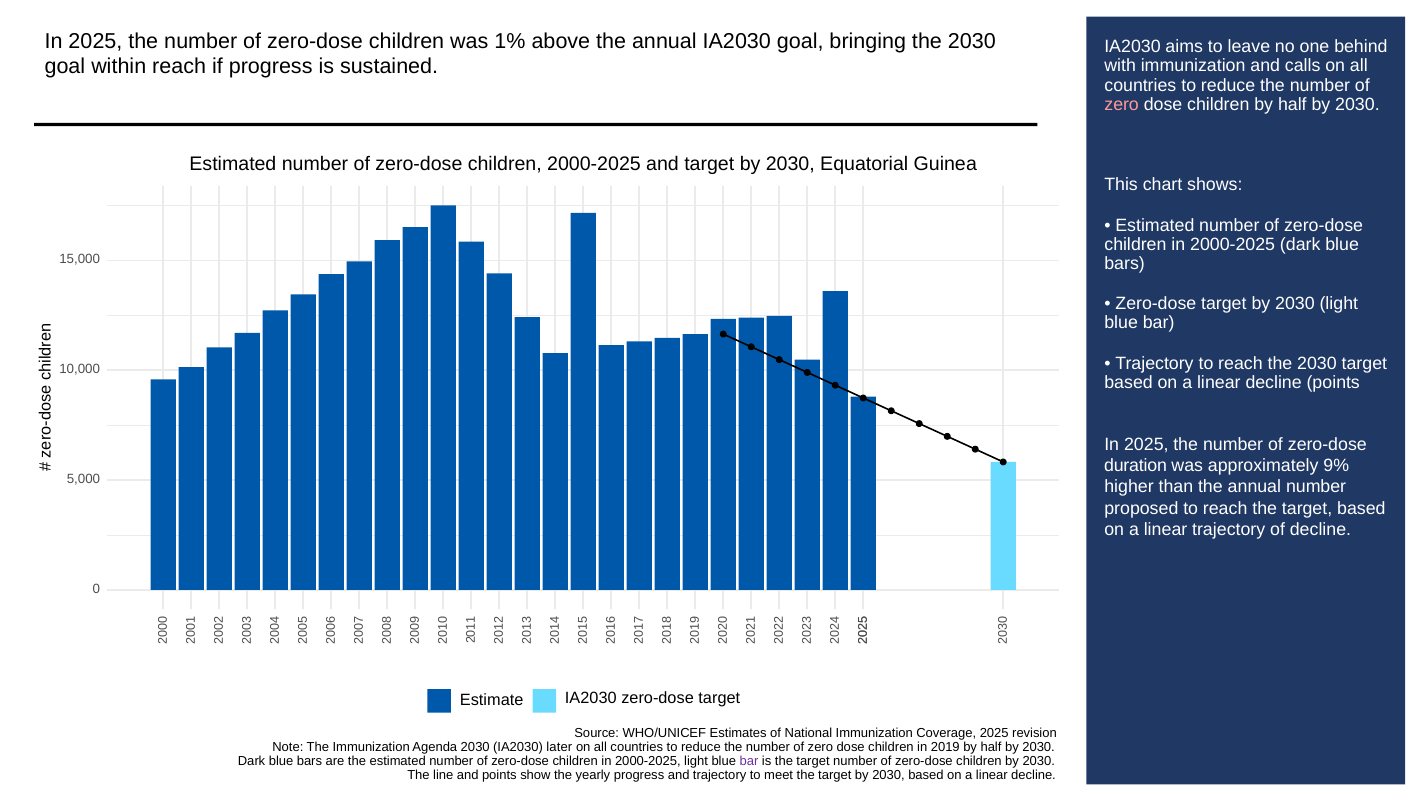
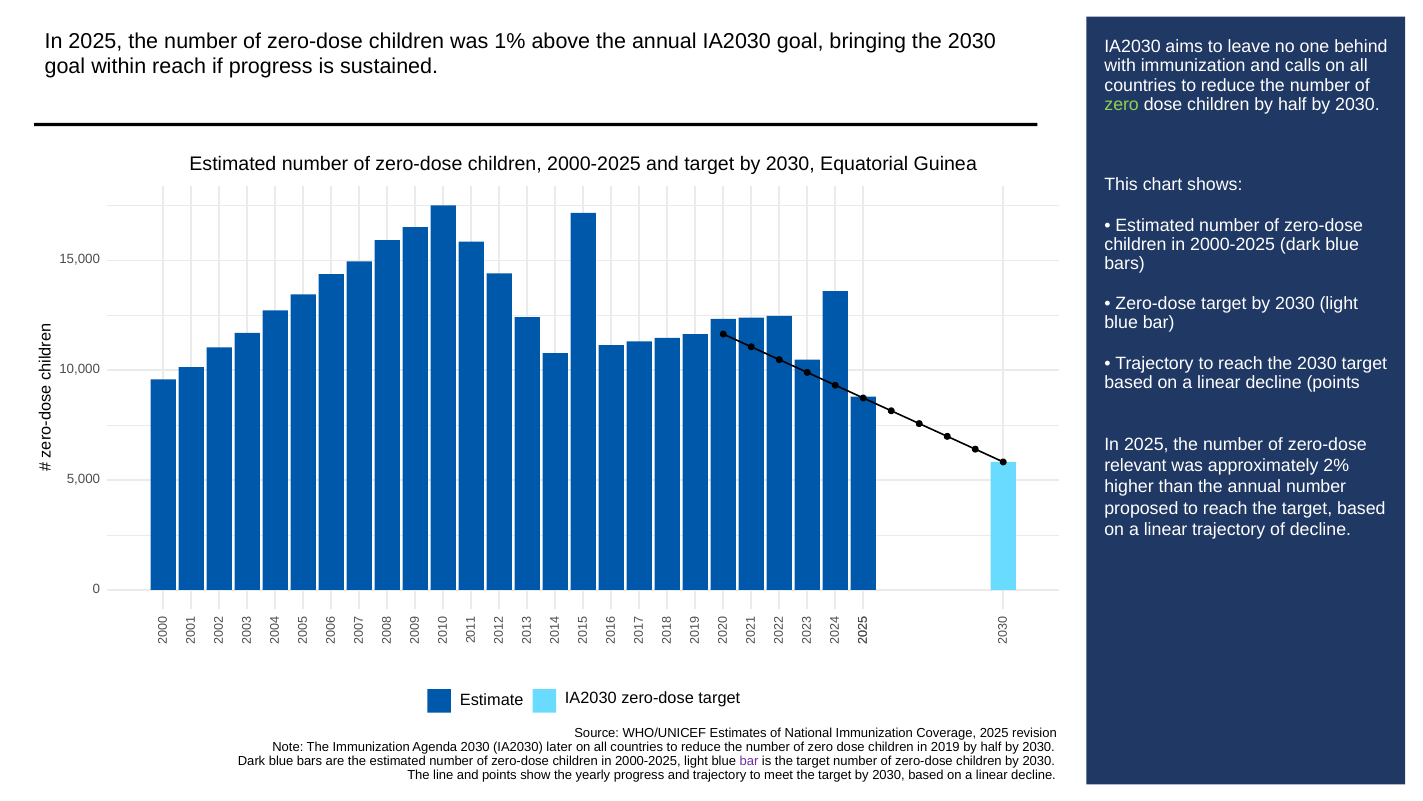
zero colour: pink -> light green (1122, 104)
duration: duration -> relevant (1136, 465)
9%: 9% -> 2% (1336, 465)
